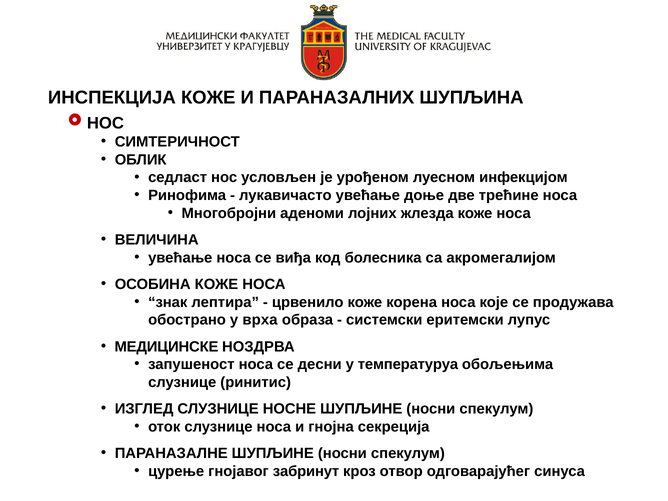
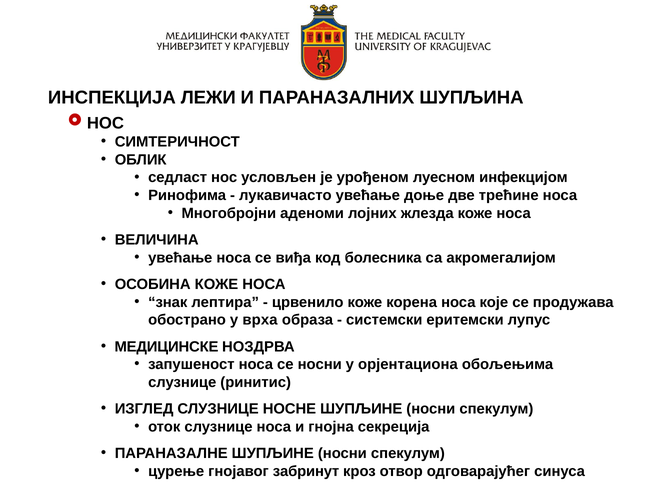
ИНСПЕКЦИЈА КОЖЕ: КОЖЕ -> ЛЕЖИ (208, 98)
се десни: десни -> носни (320, 364)
температуруа: температуруа -> орјентациона (408, 364)
